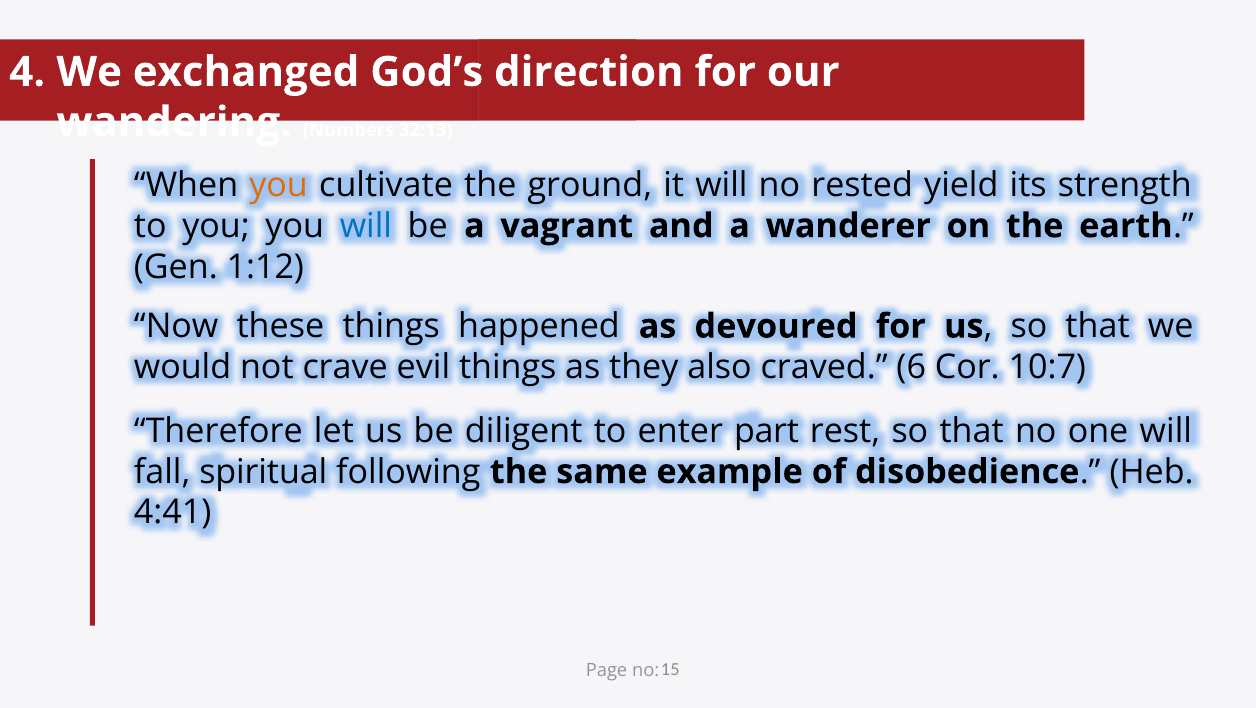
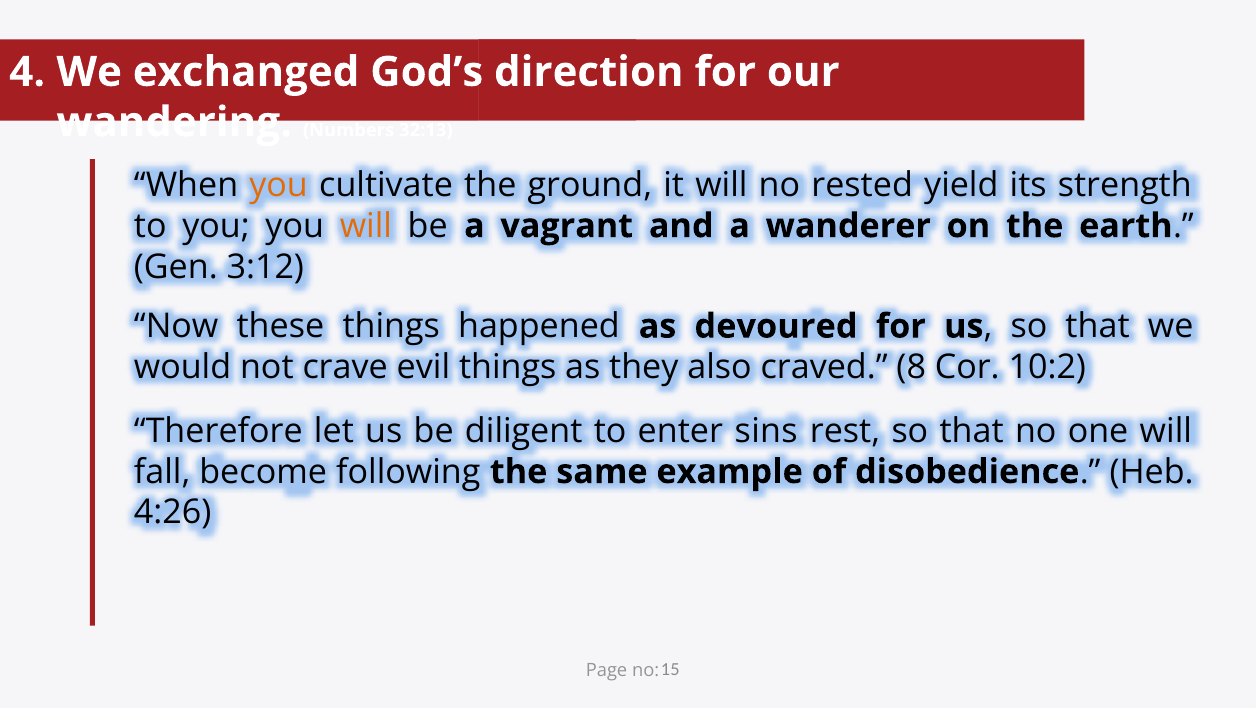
will colour: blue -> orange (366, 226)
1:12: 1:12 -> 3:12 (265, 267)
6: 6 -> 8 (911, 367)
10:7: 10:7 -> 10:2 (1047, 367)
part: part -> sins (766, 431)
spiritual: spiritual -> become (263, 472)
4:41: 4:41 -> 4:26 (173, 513)
